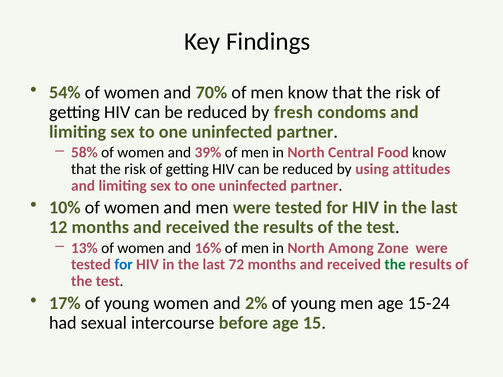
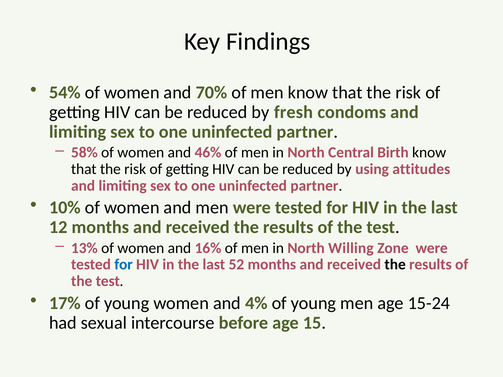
39%: 39% -> 46% (208, 153)
Food: Food -> Birth (393, 153)
Among: Among -> Willing (351, 248)
72: 72 -> 52 (236, 265)
the colour: green -> black (395, 265)
2%: 2% -> 4% (256, 303)
